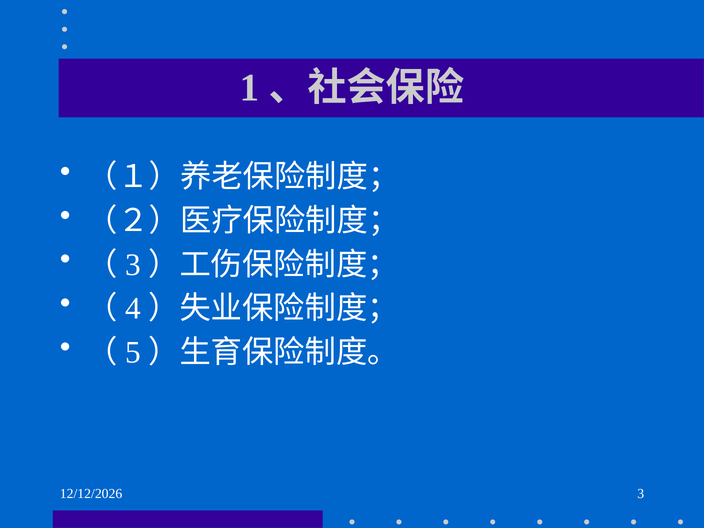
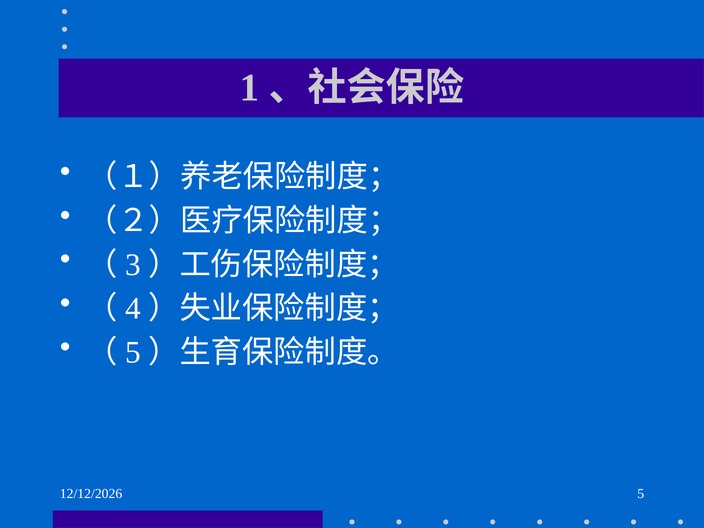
3: 3 -> 5 (641, 494)
